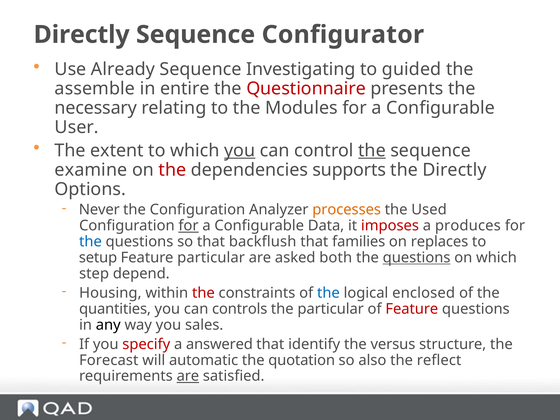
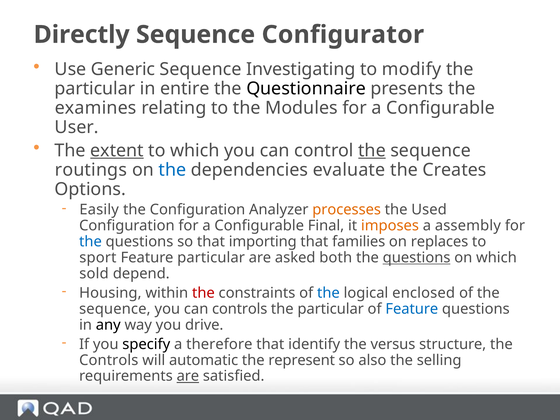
Already: Already -> Generic (123, 69)
guided: guided -> modify (412, 69)
assemble: assemble -> particular (95, 89)
Questionnaire colour: red -> black (306, 89)
necessary: necessary -> examines (96, 108)
extent underline: none -> present (117, 151)
you underline: present -> none (240, 151)
examine: examine -> routings (91, 170)
the colour: red -> blue (172, 170)
supports: supports -> evaluate (349, 170)
the Directly: Directly -> Creates (454, 170)
Never: Never -> Easily (99, 210)
for underline: present -> none (188, 226)
Data: Data -> Final (326, 226)
imposes colour: red -> orange (390, 226)
produces: produces -> assembly (468, 226)
backflush: backflush -> importing (263, 242)
setup: setup -> sport (98, 258)
step: step -> sold (94, 274)
quantities: quantities -> sequence (115, 309)
Feature colour: red -> blue (412, 309)
sales: sales -> drive (204, 325)
specify colour: red -> black (146, 344)
answered: answered -> therefore (219, 344)
Forecast: Forecast -> Controls (109, 360)
quotation: quotation -> represent (302, 360)
reflect: reflect -> selling (439, 360)
